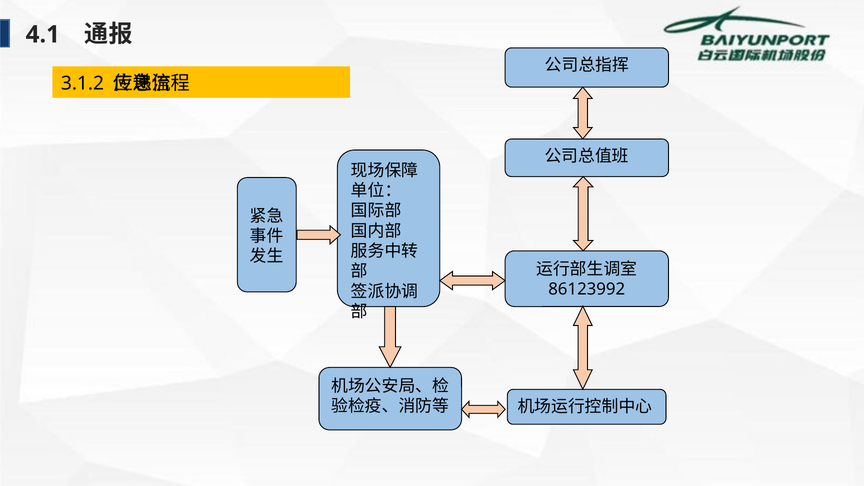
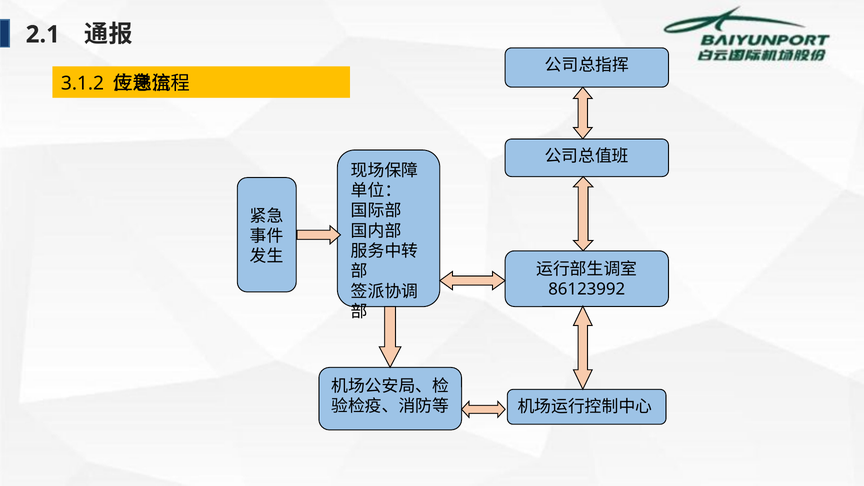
4.1: 4.1 -> 2.1 (43, 34)
